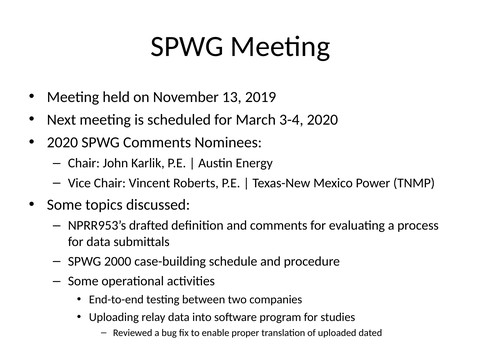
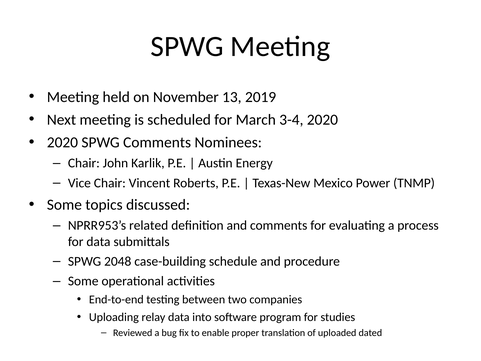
drafted: drafted -> related (149, 225)
2000: 2000 -> 2048 (118, 261)
